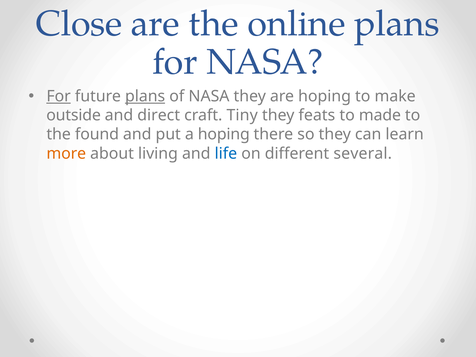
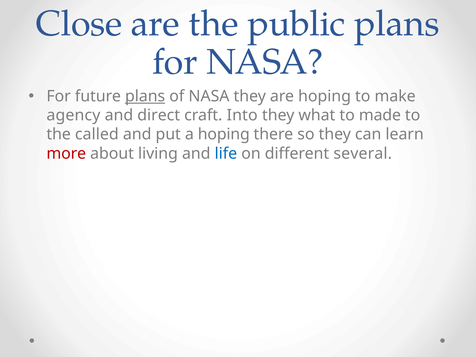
online: online -> public (297, 24)
For underline: present -> none (59, 96)
outside: outside -> agency (73, 115)
Tiny: Tiny -> Into (242, 115)
feats: feats -> what (317, 115)
found: found -> called (97, 134)
more colour: orange -> red (66, 153)
